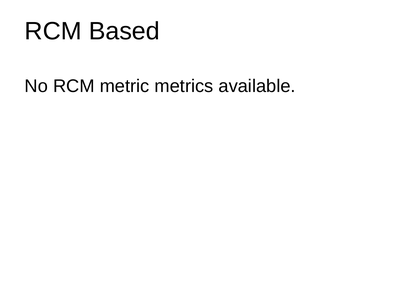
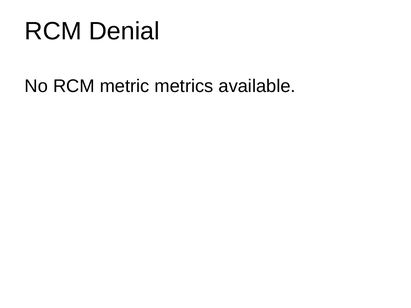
Based: Based -> Denial (124, 31)
